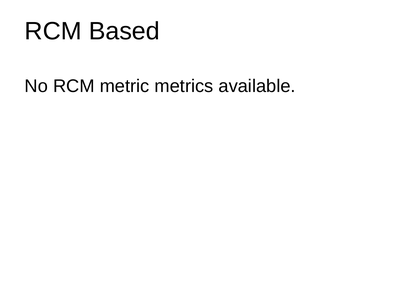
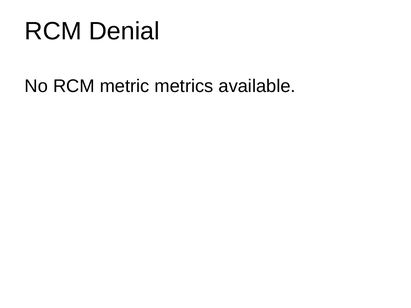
Based: Based -> Denial (124, 31)
